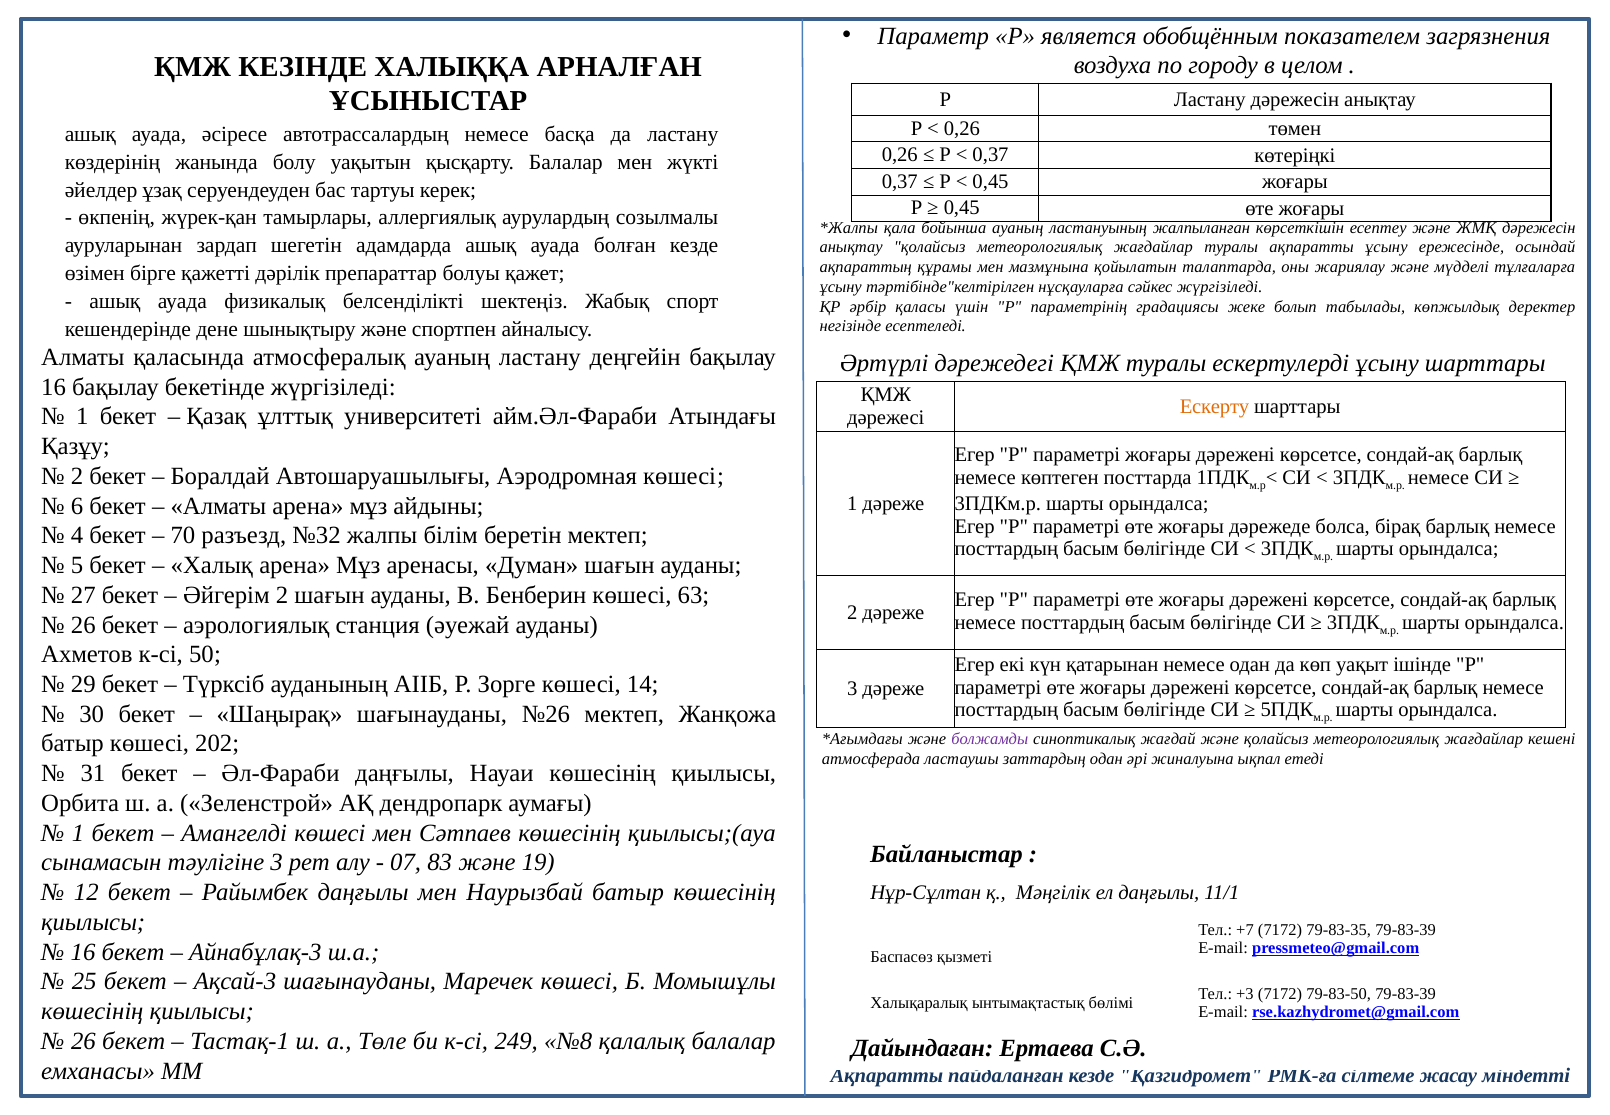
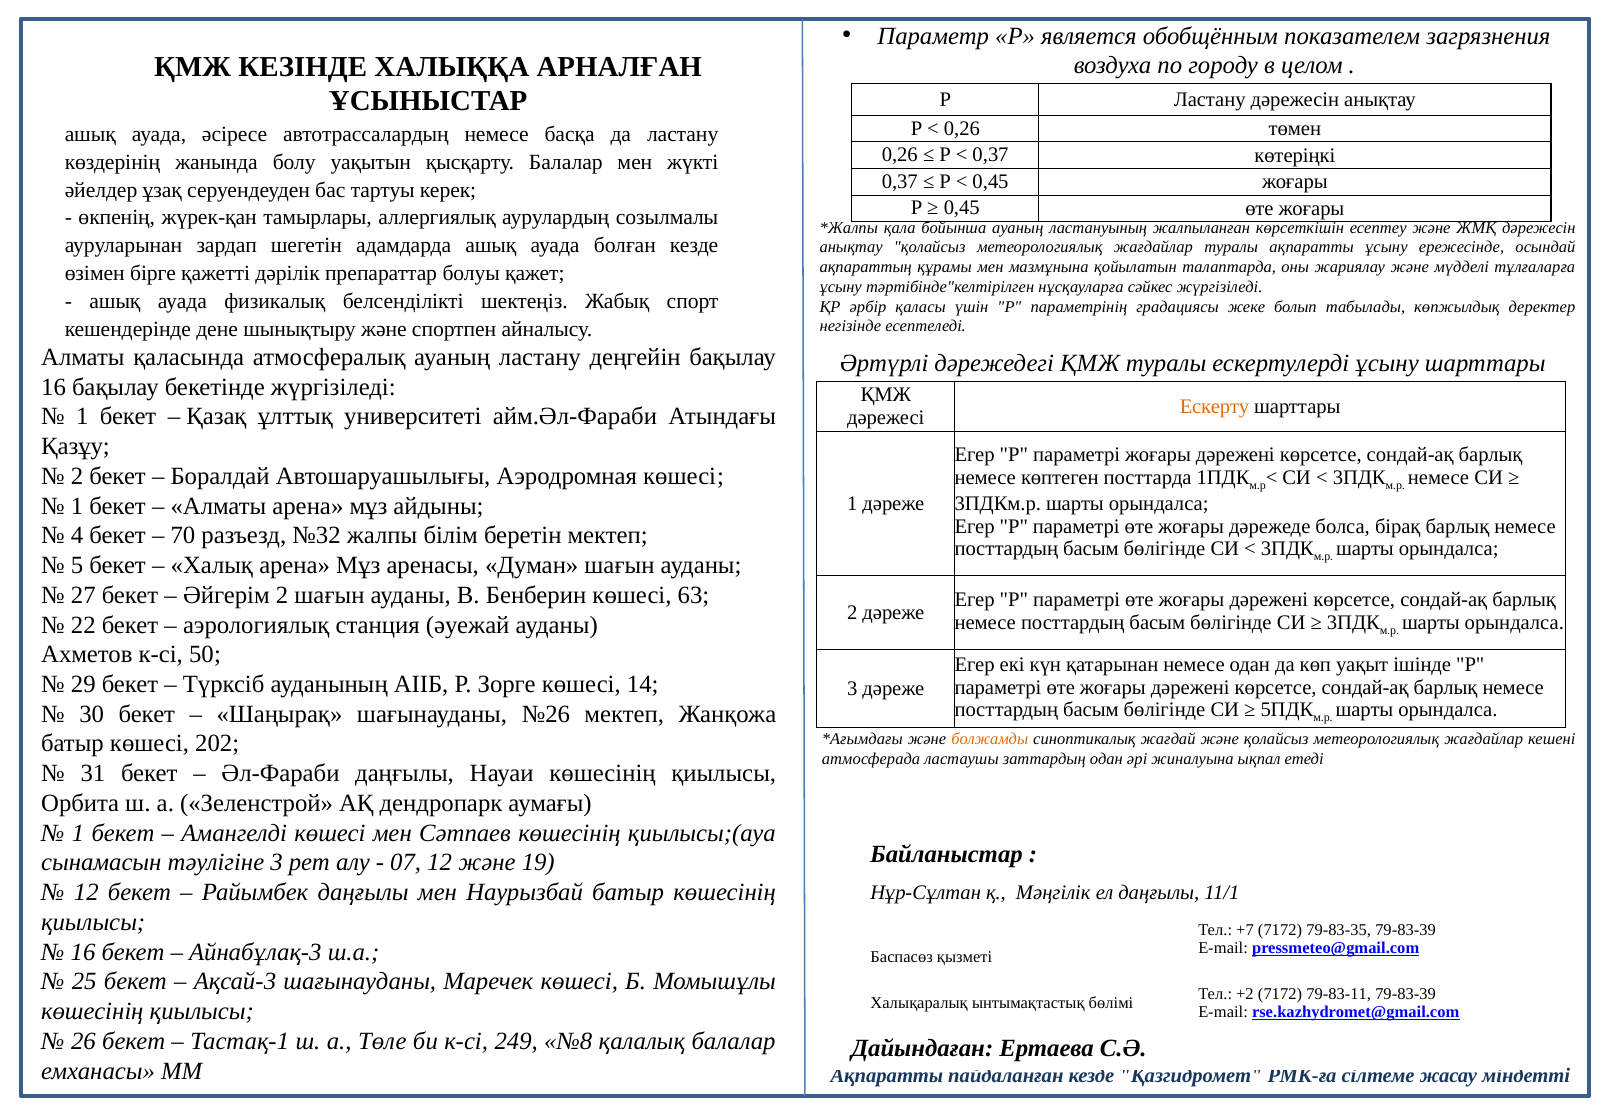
6: 6 -> 1 (77, 506)
26: 26 -> 22 (83, 625)
болжамды colour: purple -> orange (990, 739)
07 83: 83 -> 12 (440, 862)
+3: +3 -> +2 (1245, 994)
79-83-50: 79-83-50 -> 79-83-11 (1339, 994)
